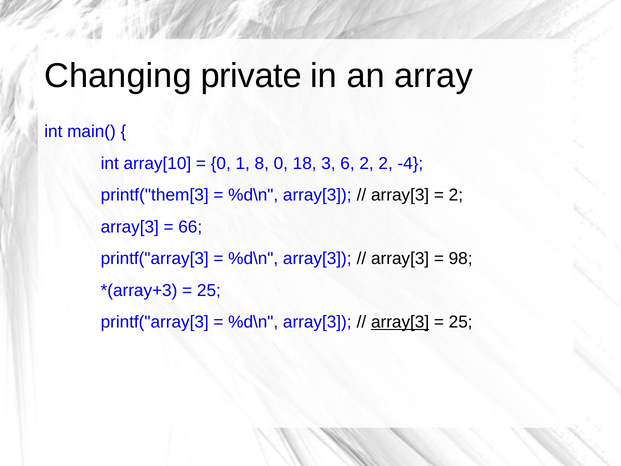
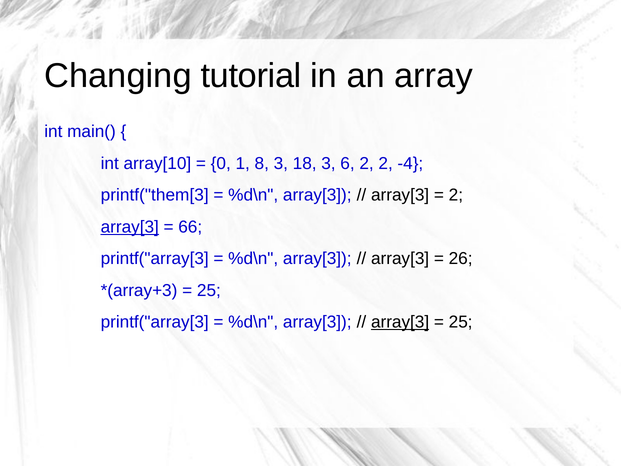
private: private -> tutorial (251, 76)
8 0: 0 -> 3 (281, 163)
array[3 underline: none -> present (130, 227)
98: 98 -> 26 (461, 258)
